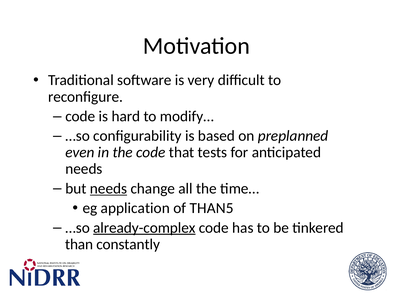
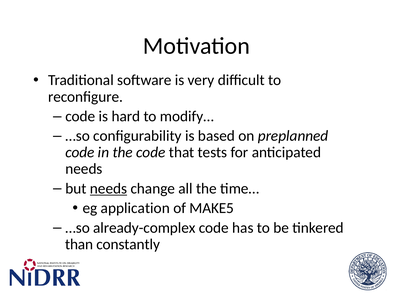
even: even -> code (80, 152)
THAN5: THAN5 -> MAKE5 (212, 208)
already-complex underline: present -> none (144, 228)
